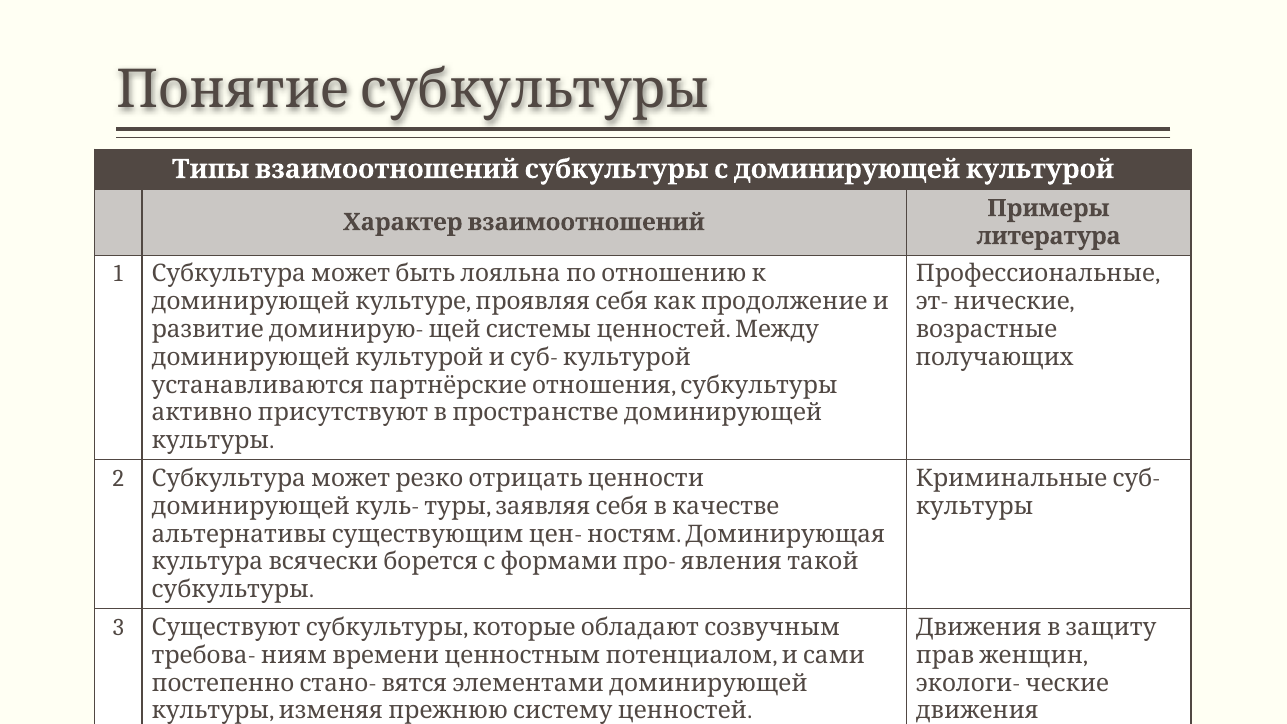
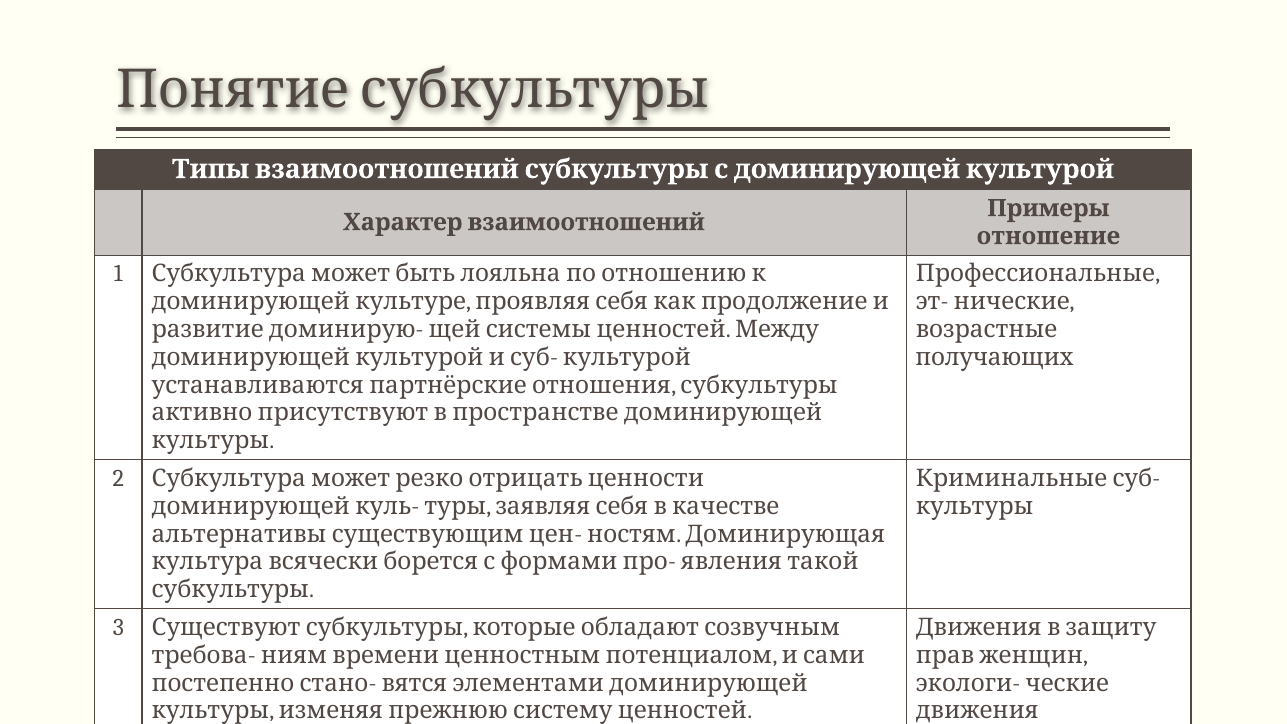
литература: литература -> отношение (1048, 236)
